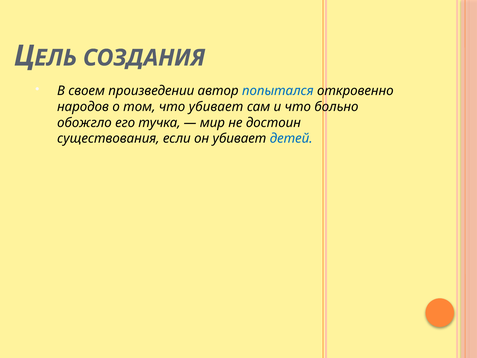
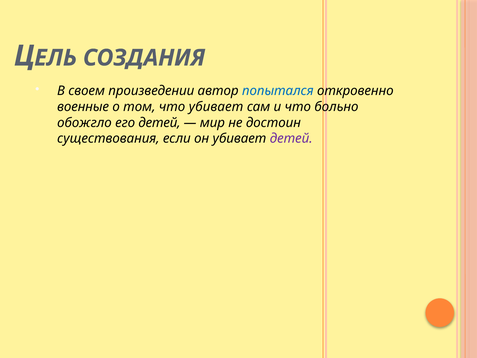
народов: народов -> военные (83, 107)
его тучка: тучка -> детей (159, 123)
детей colour: blue -> purple (291, 138)
